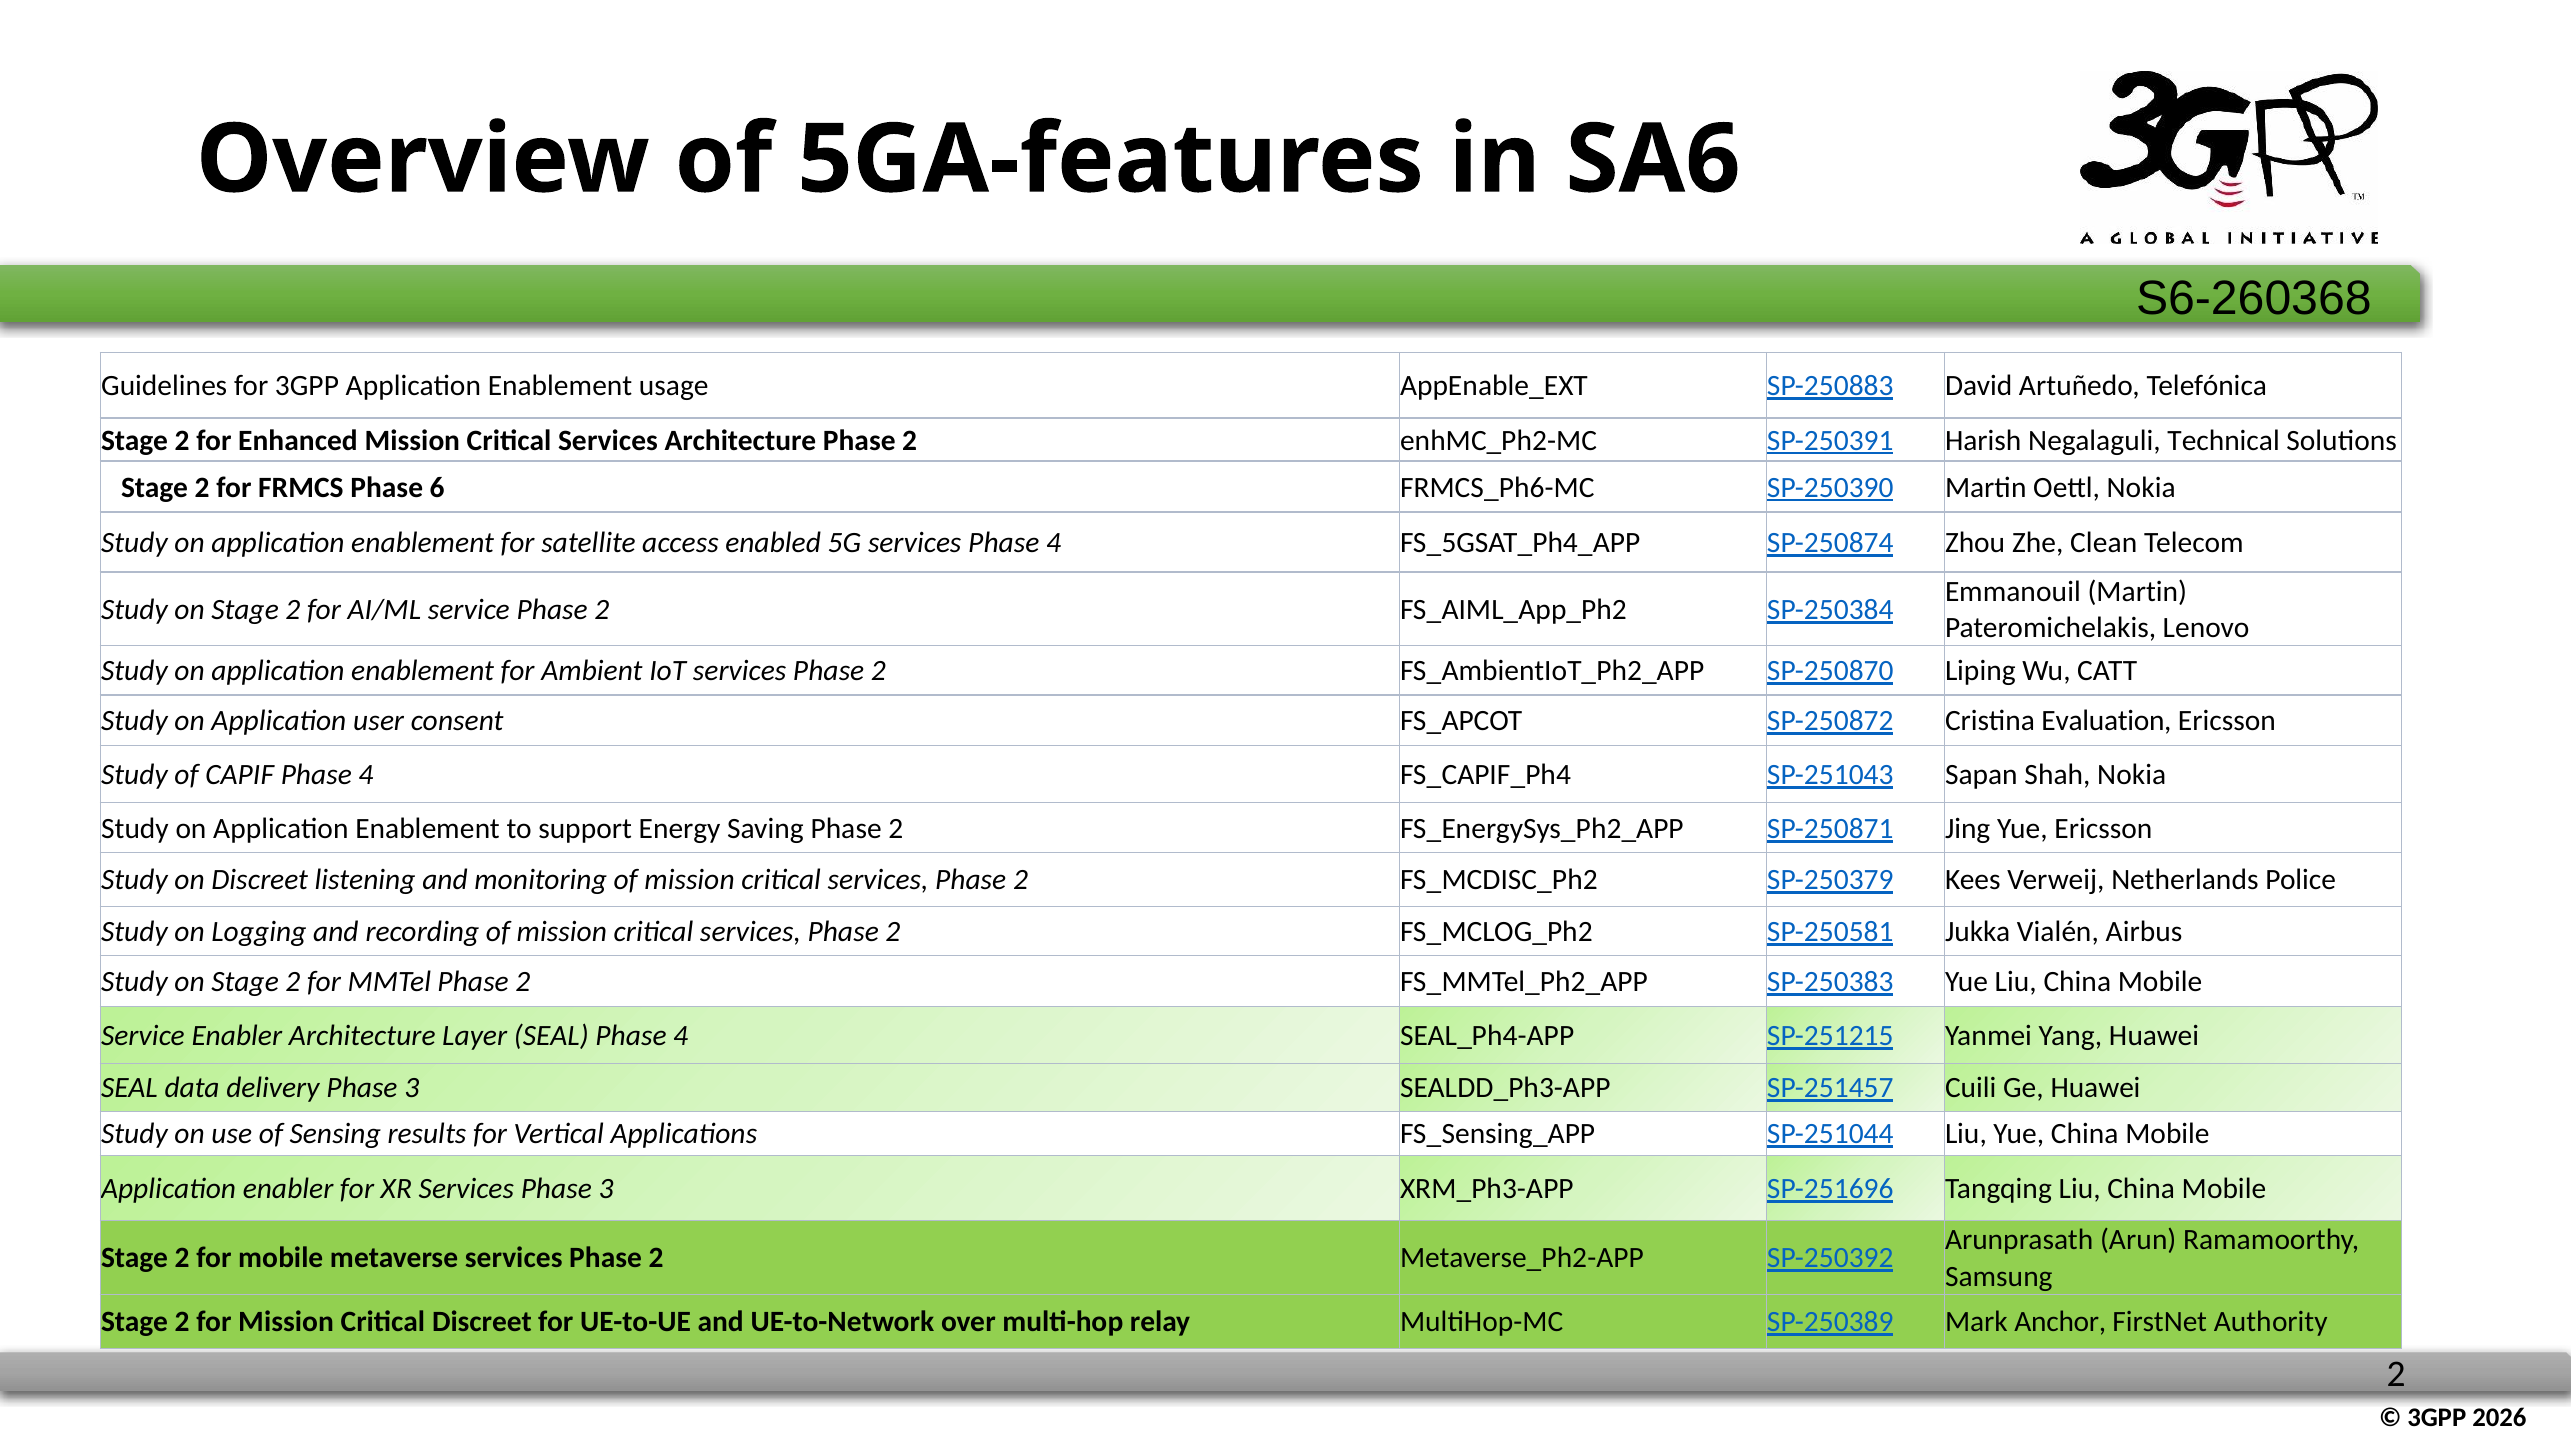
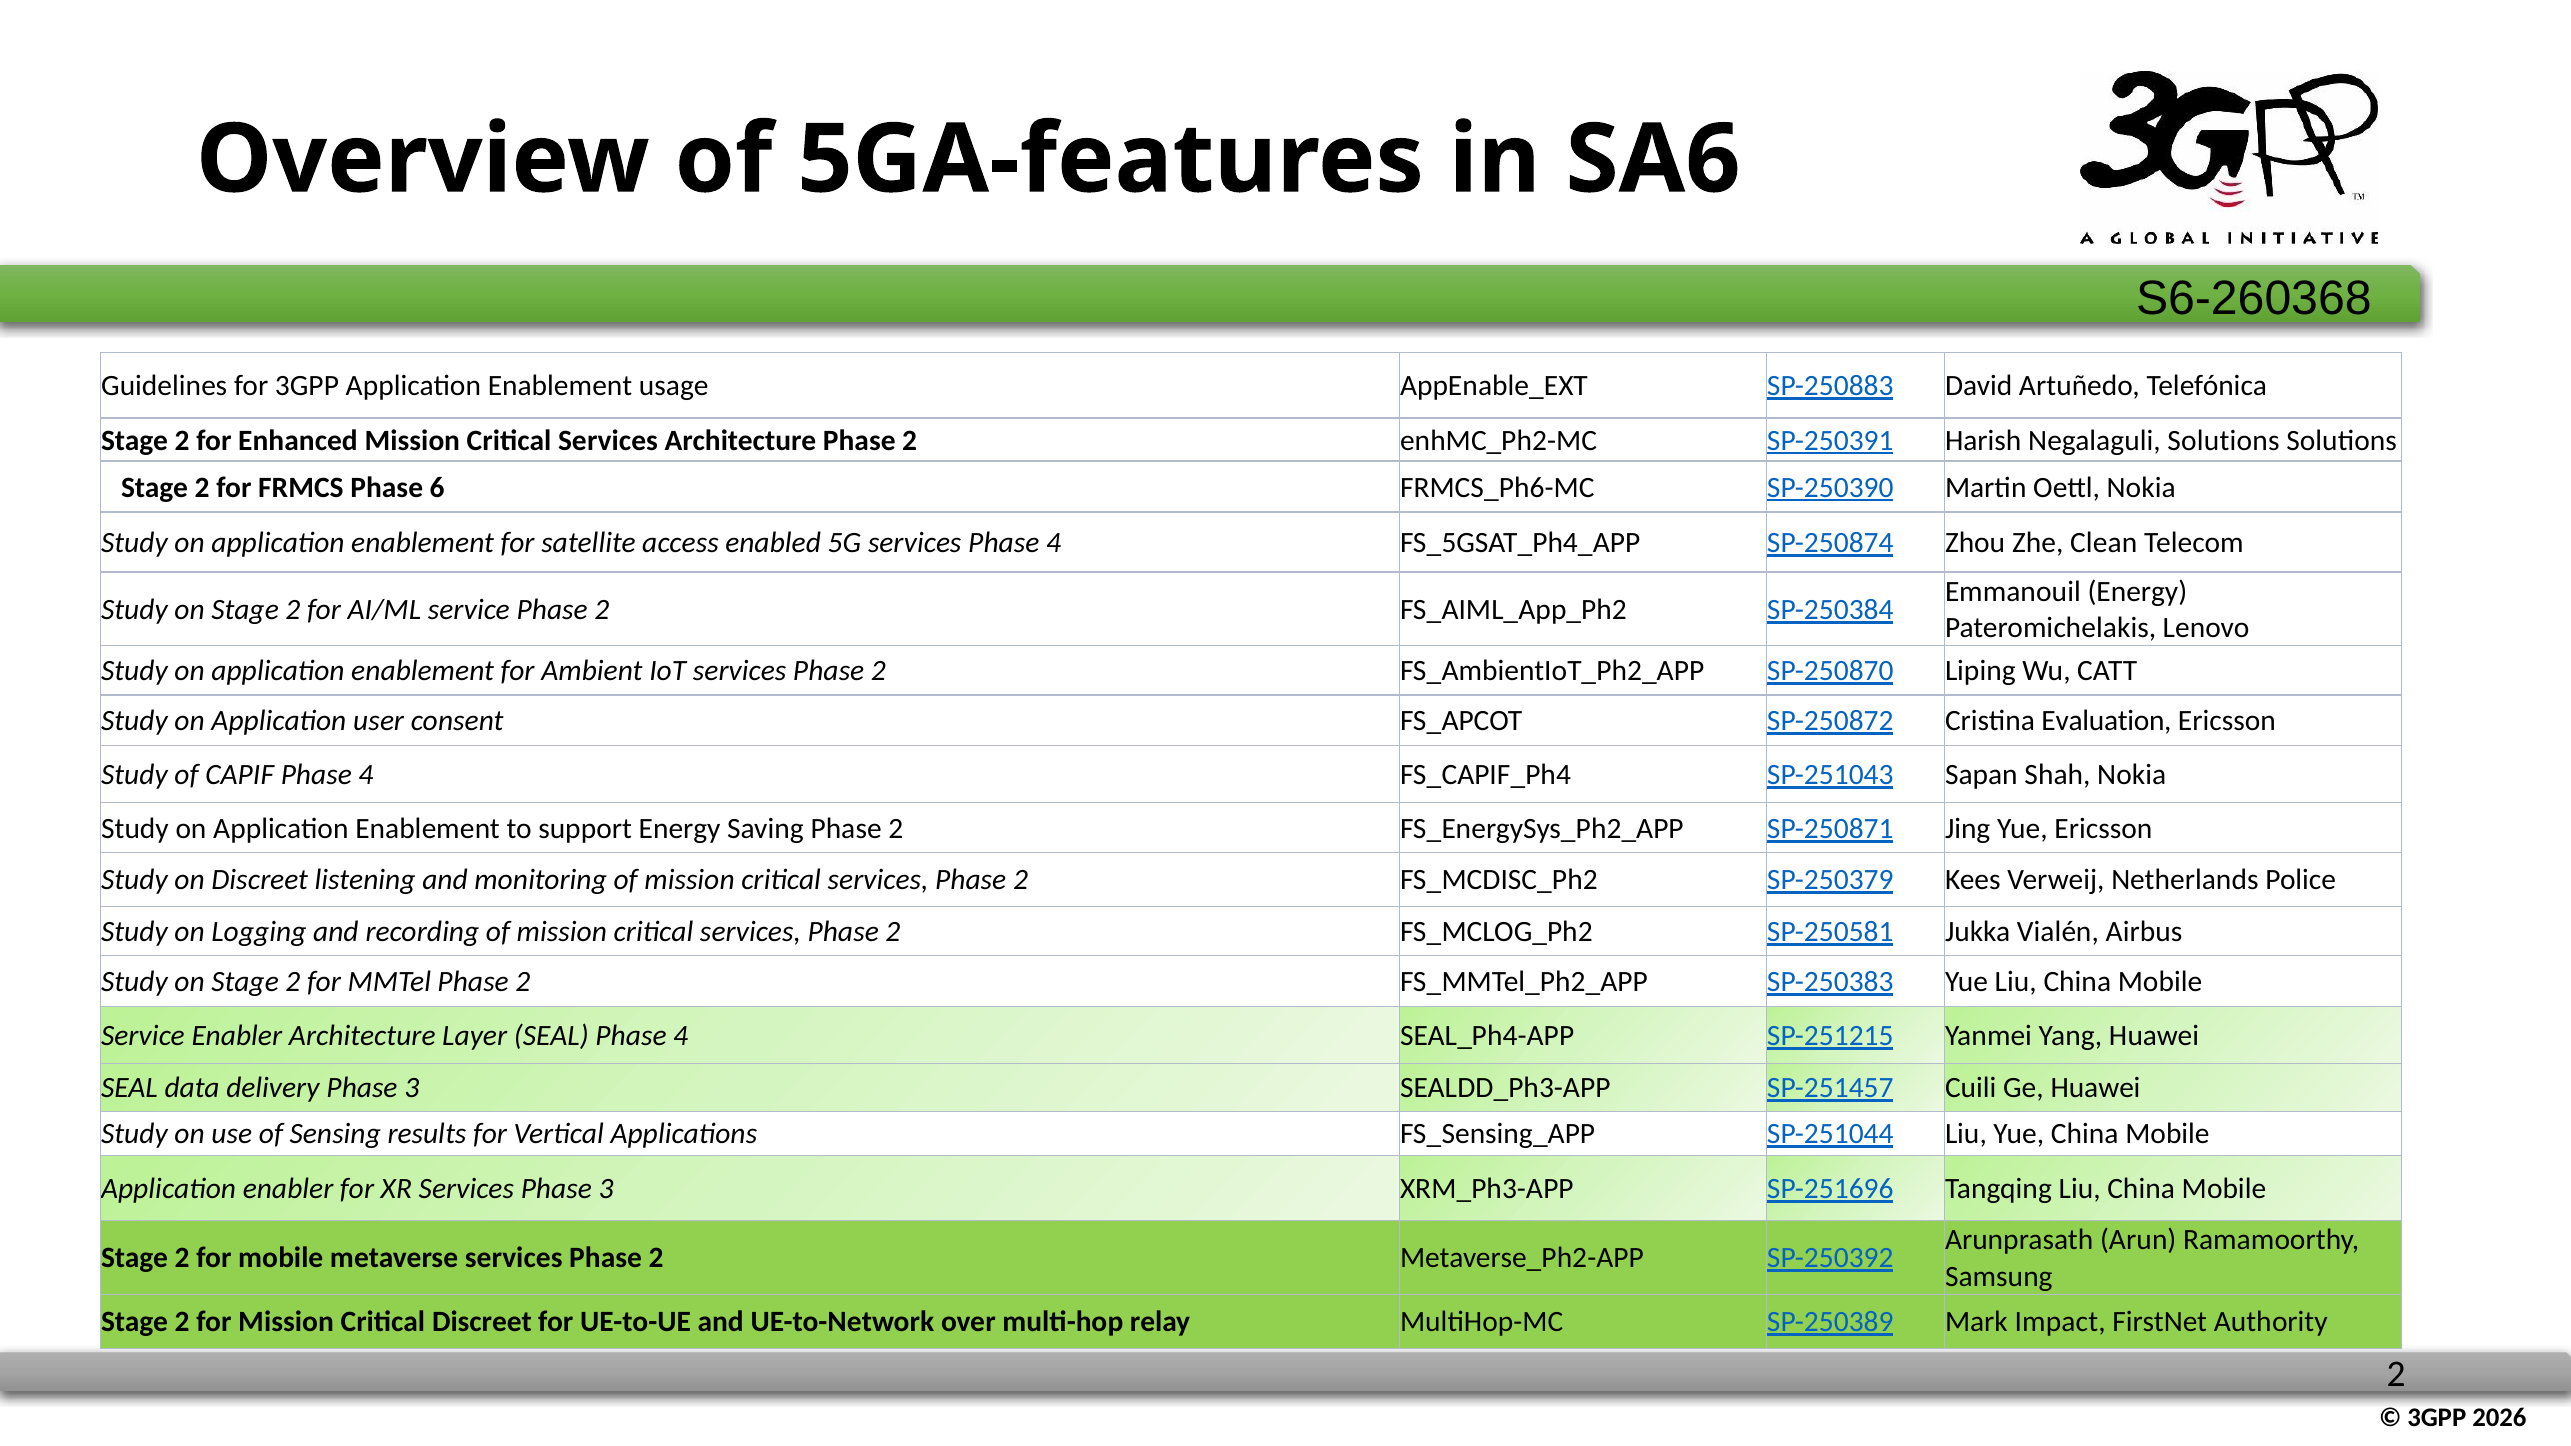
Negalaguli Technical: Technical -> Solutions (2223, 440)
Emmanouil Martin: Martin -> Energy (2137, 592)
Anchor: Anchor -> Impact (2060, 1322)
